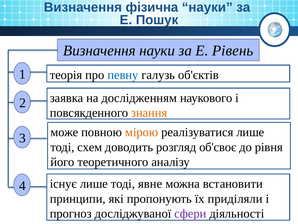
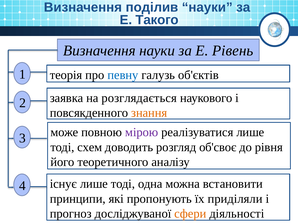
фізична: фізична -> поділив (152, 7)
Пошук: Пошук -> Такого (157, 20)
дослідженням: дослідженням -> розглядається (139, 98)
мірою colour: orange -> purple (142, 132)
явне: явне -> одна (150, 183)
сфери colour: purple -> orange (190, 213)
